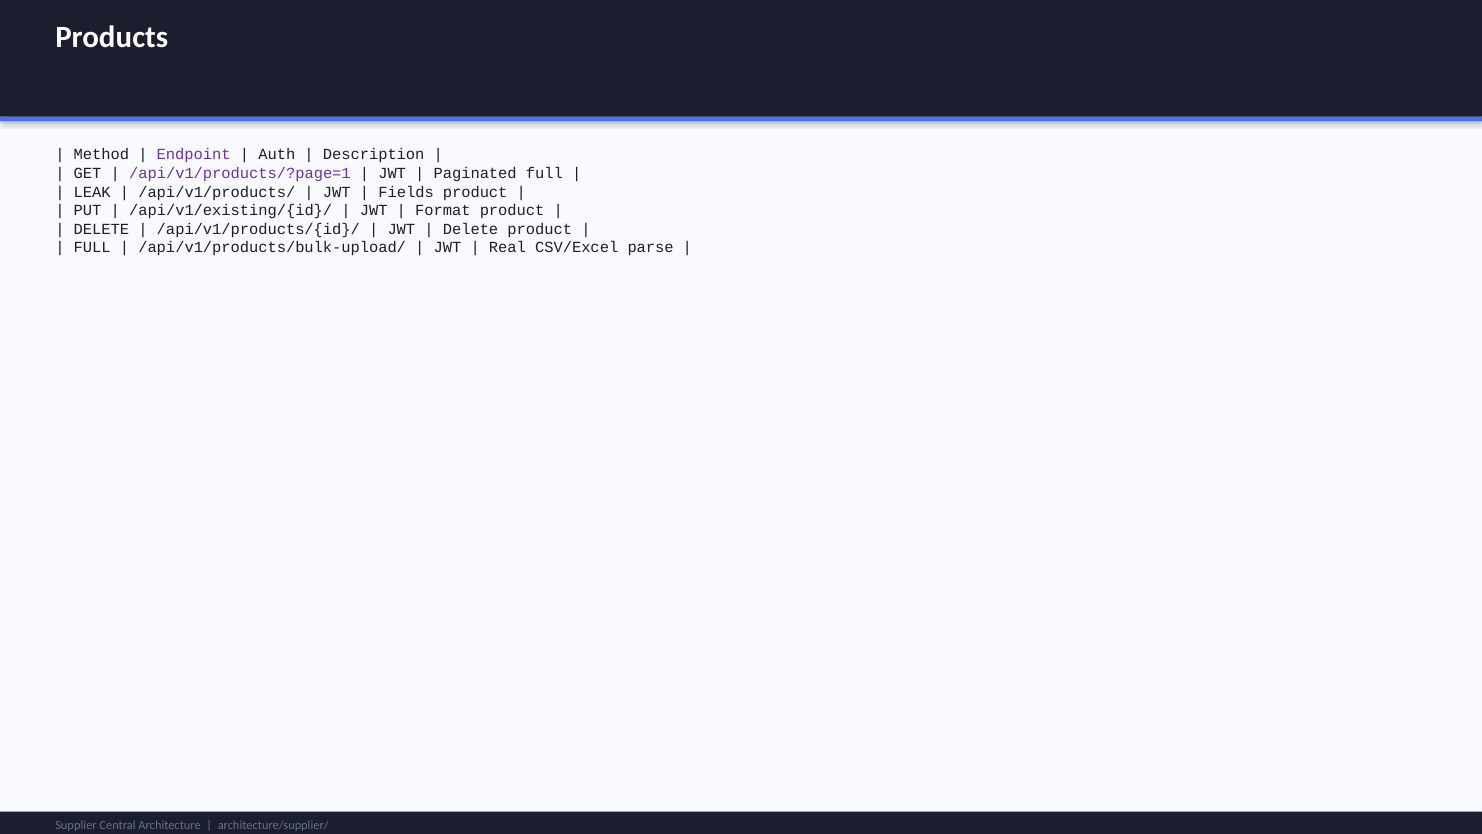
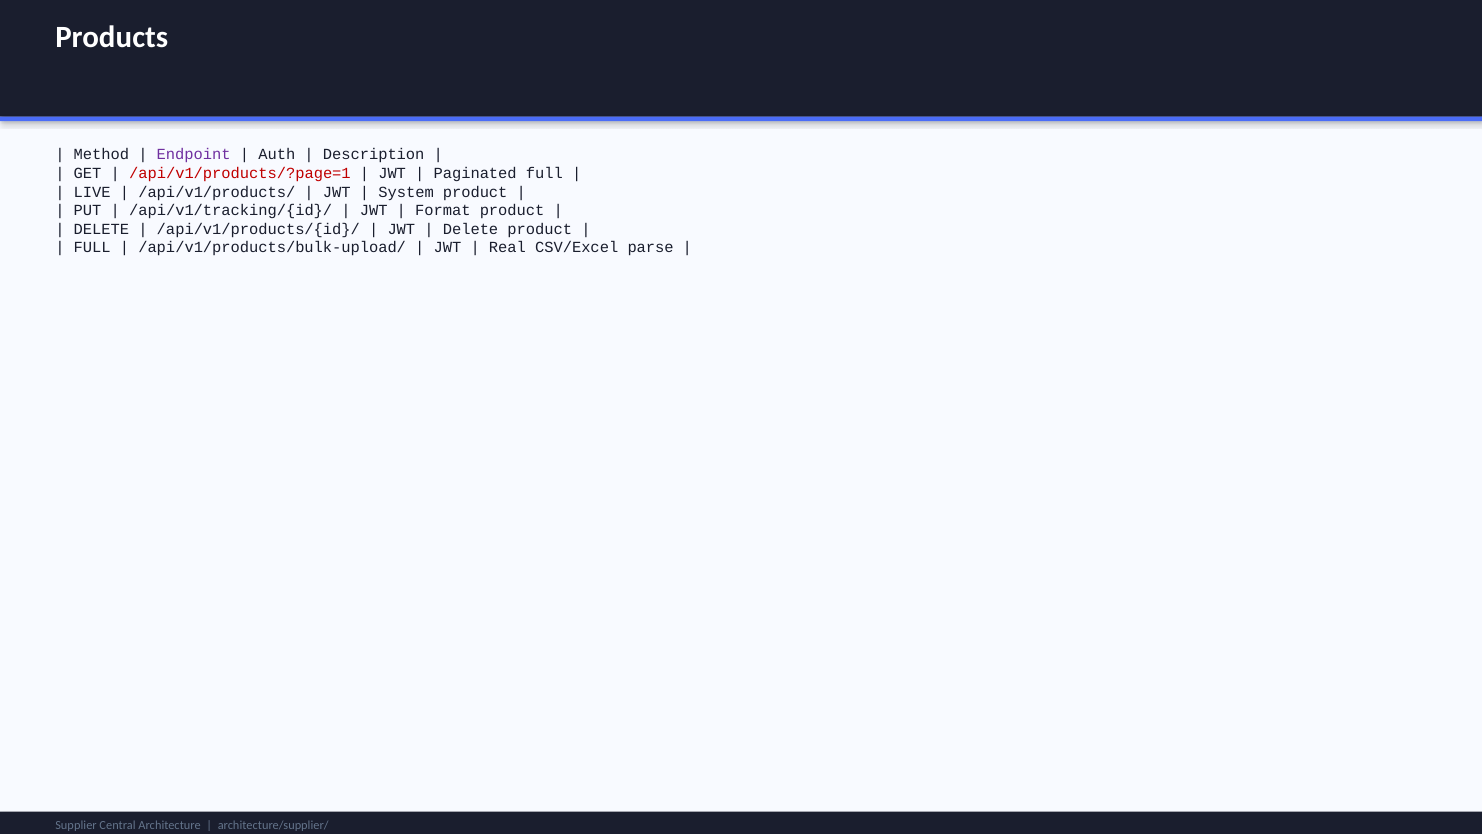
/api/v1/products/?page=1 colour: purple -> red (240, 173)
LEAK: LEAK -> LIVE (92, 192)
Fields: Fields -> System (406, 192)
/api/v1/existing/{id}/: /api/v1/existing/{id}/ -> /api/v1/tracking/{id}/ (231, 210)
